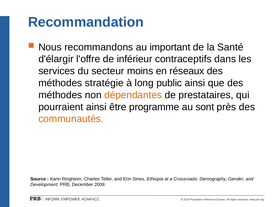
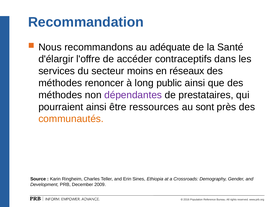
important: important -> adéquate (170, 47)
inférieur: inférieur -> accéder (135, 59)
stratégie: stratégie -> renoncer (104, 83)
dépendantes colour: orange -> purple (133, 95)
programme: programme -> ressources (154, 107)
